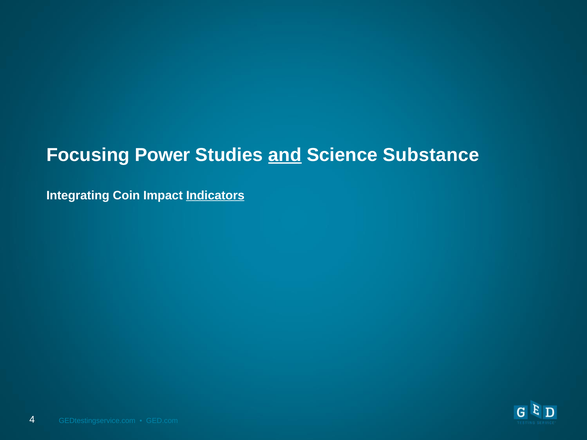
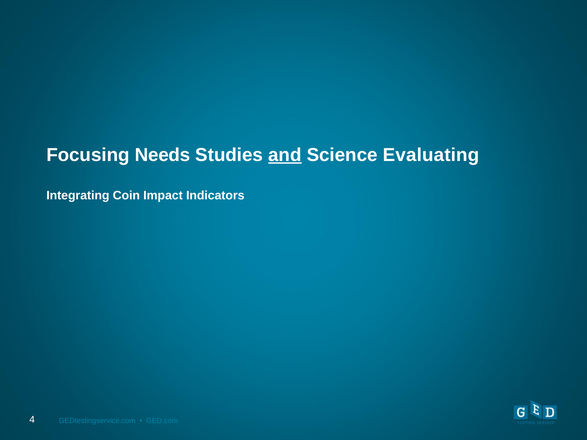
Power: Power -> Needs (163, 155)
Substance: Substance -> Evaluating (431, 155)
Indicators underline: present -> none (215, 196)
